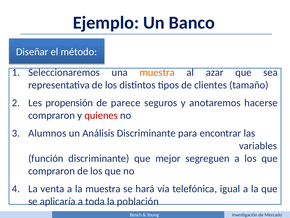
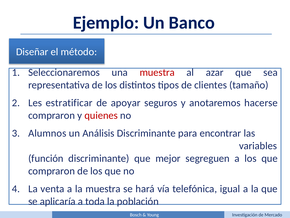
muestra colour: orange -> red (157, 72)
propensión: propensión -> estratificar (69, 103)
parece: parece -> apoyar (126, 103)
